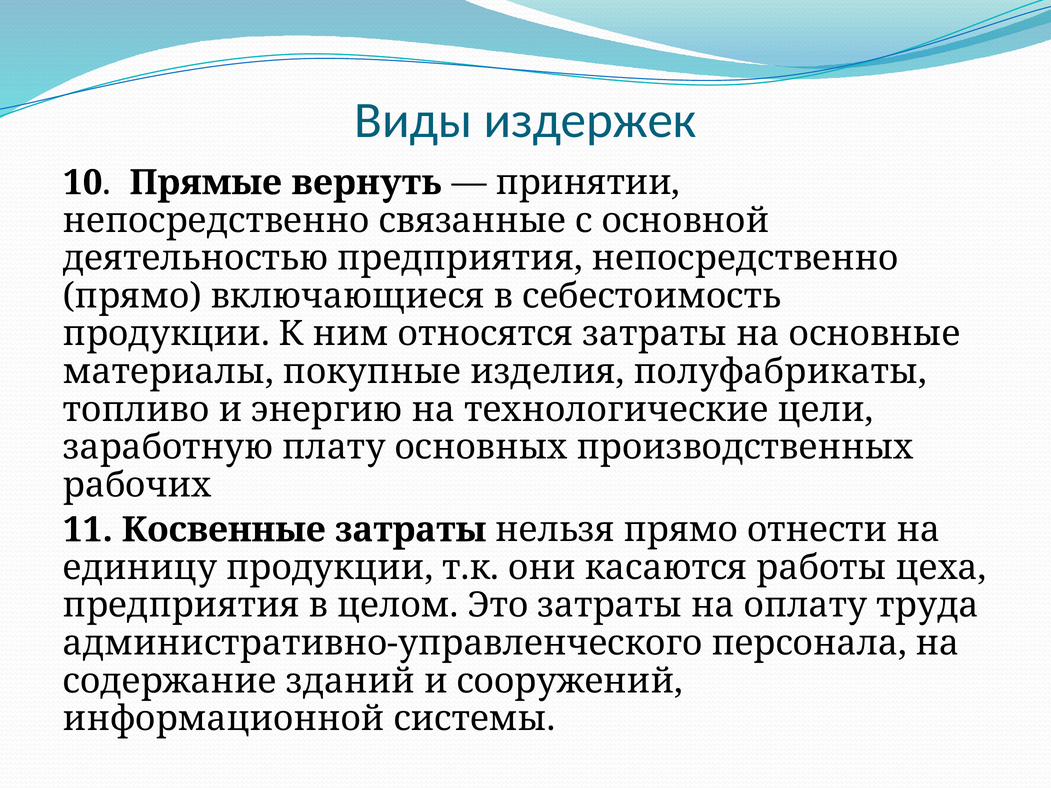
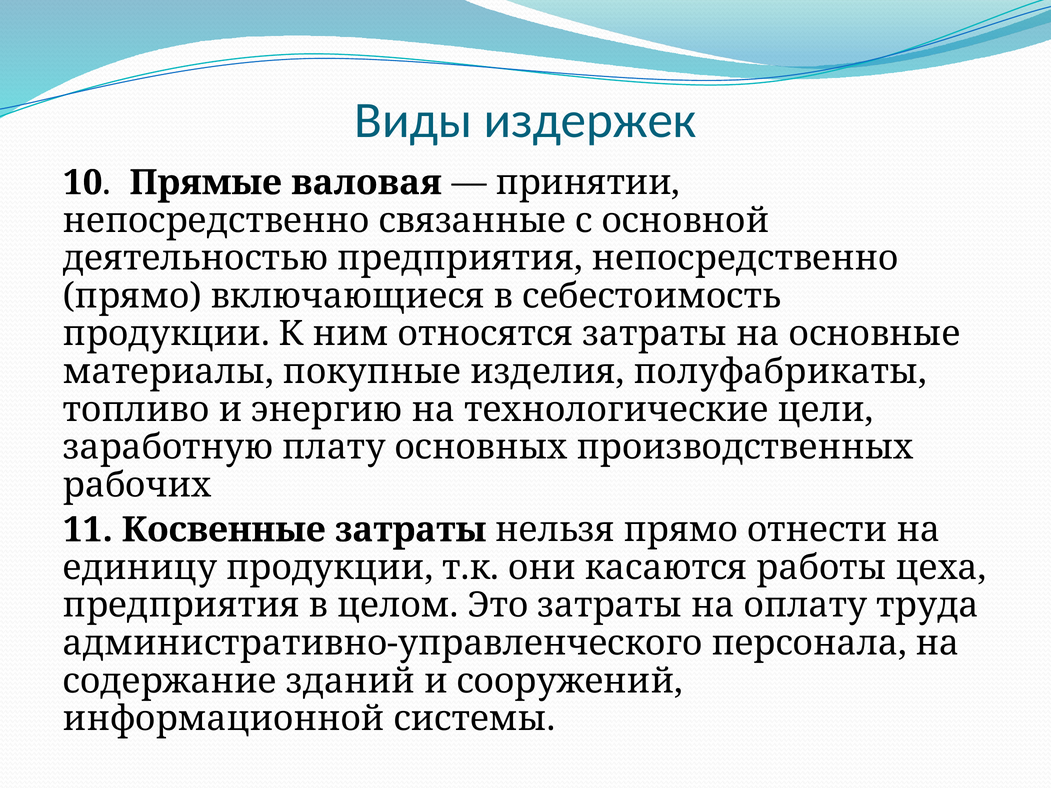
вернуть: вернуть -> валовая (367, 183)
